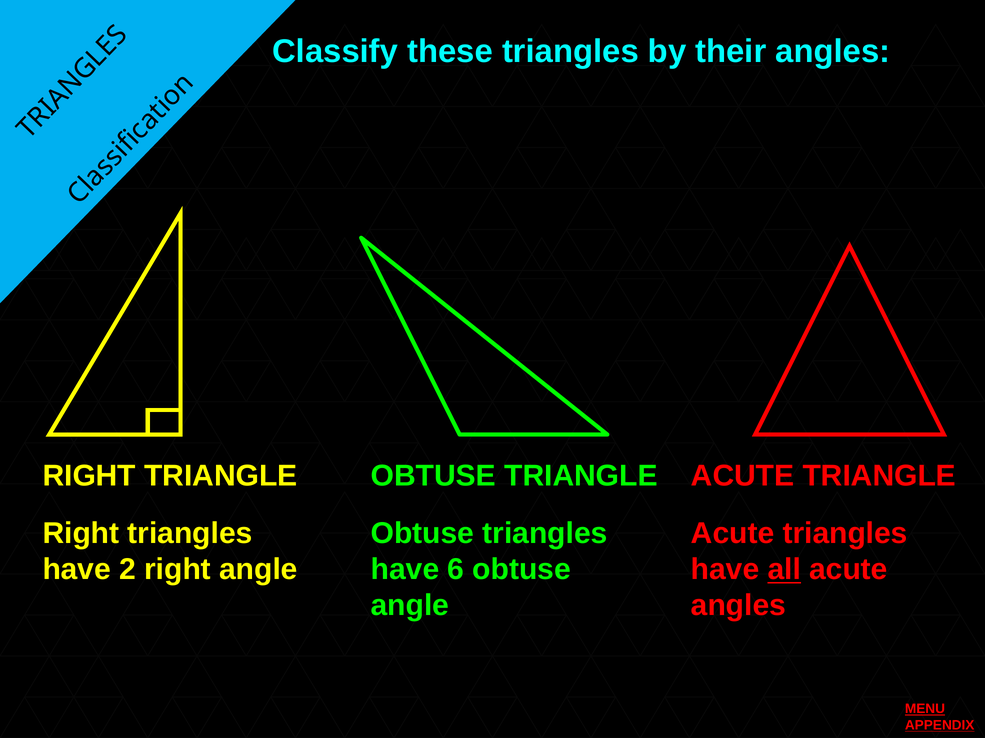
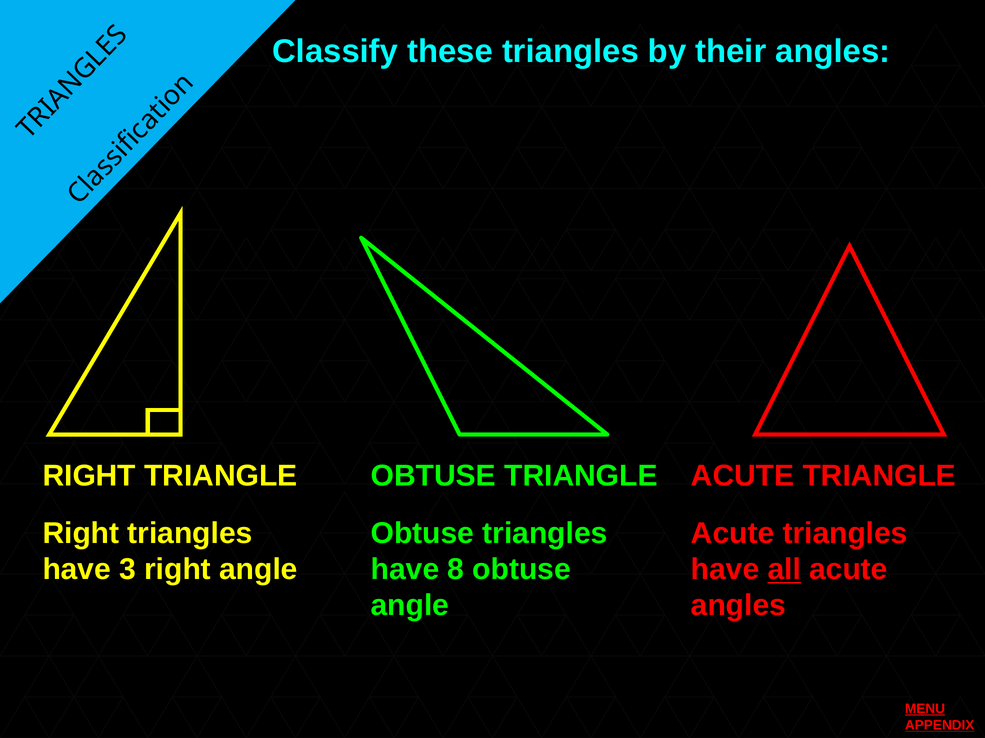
2: 2 -> 3 (127, 570)
6: 6 -> 8 (456, 570)
